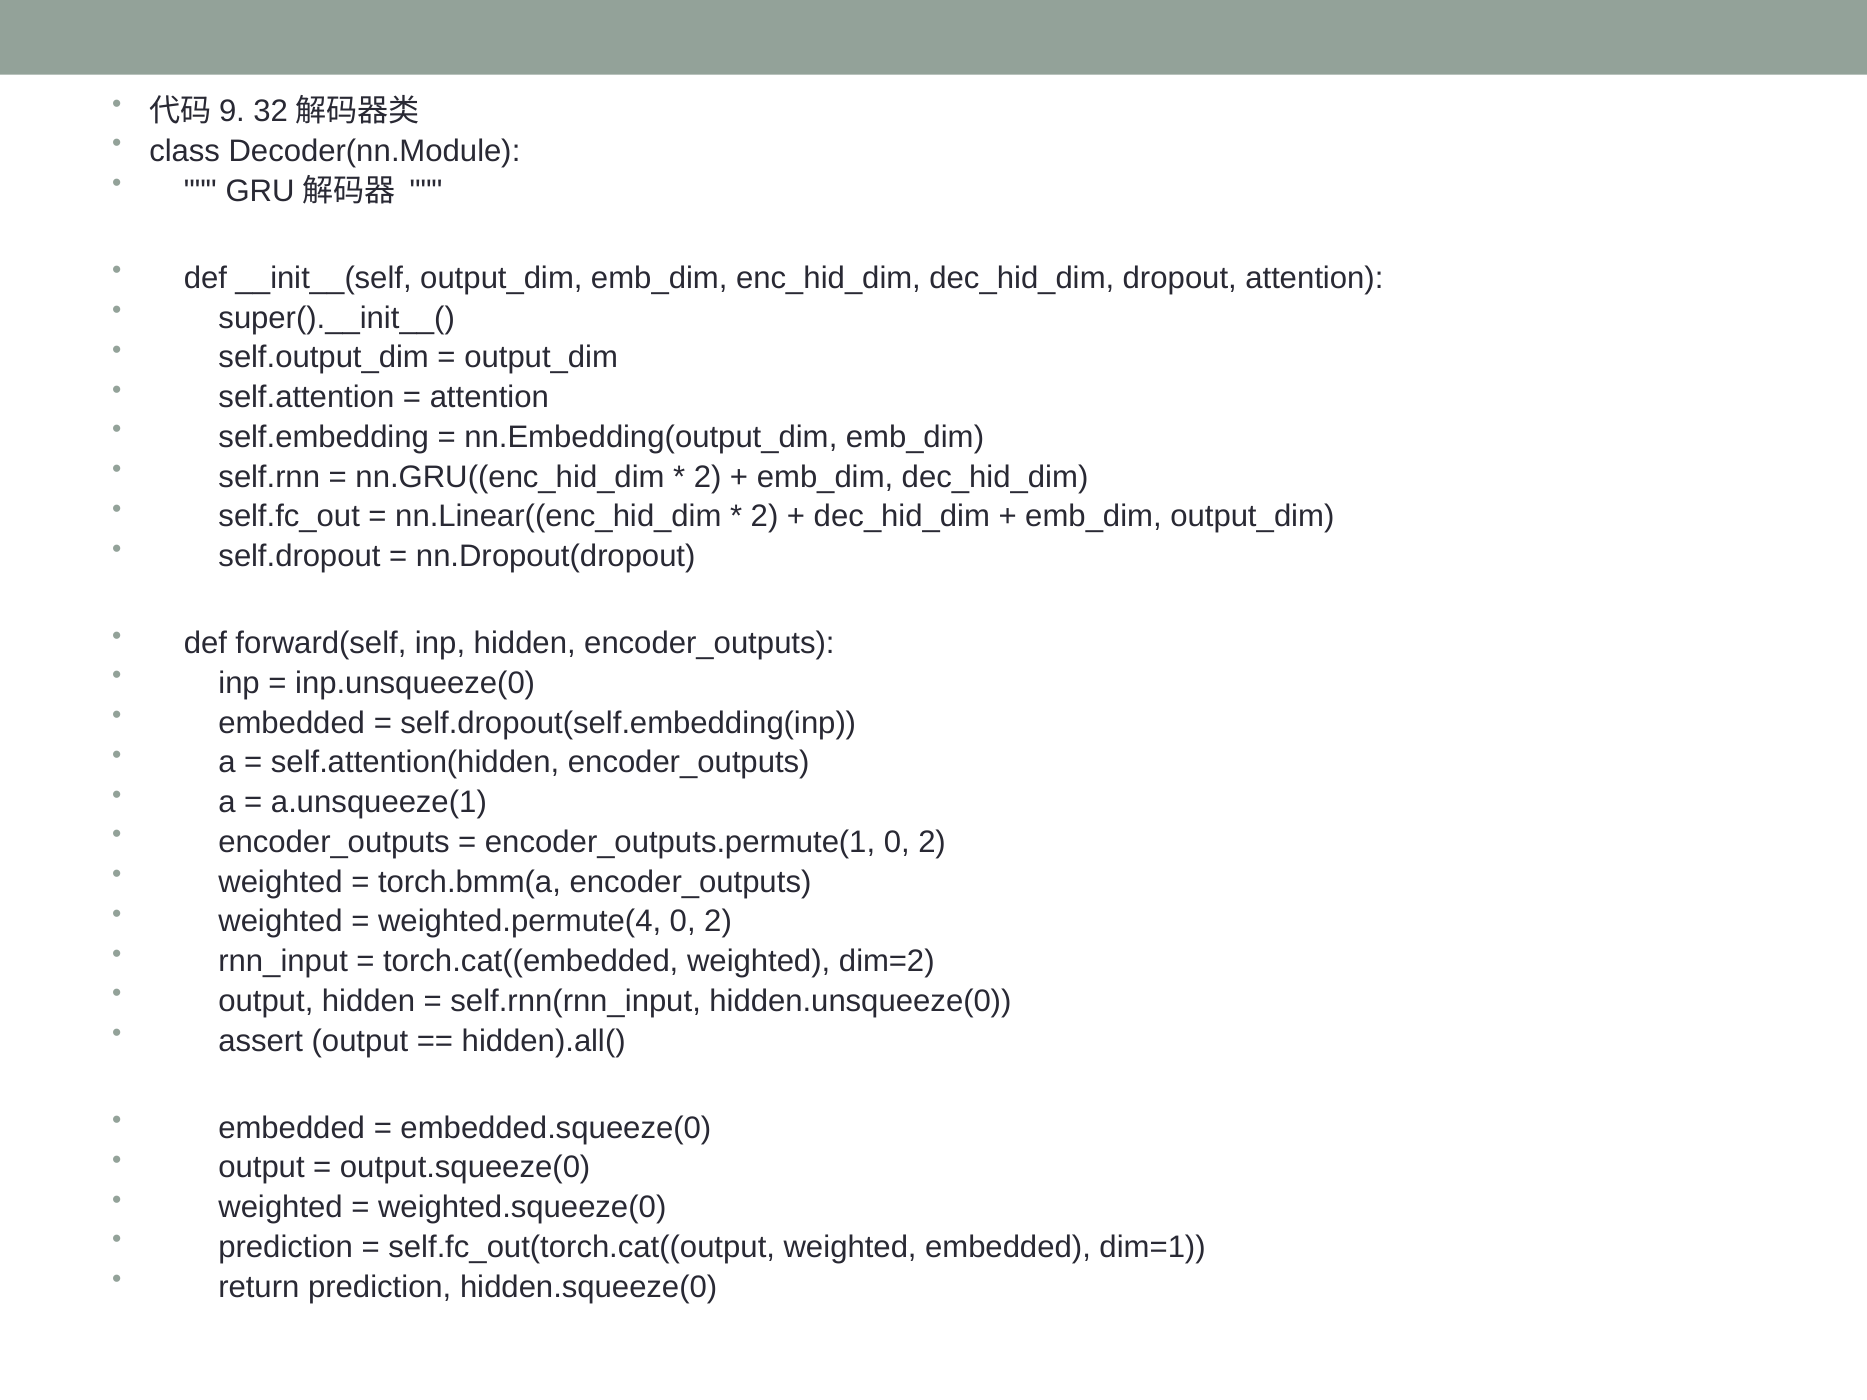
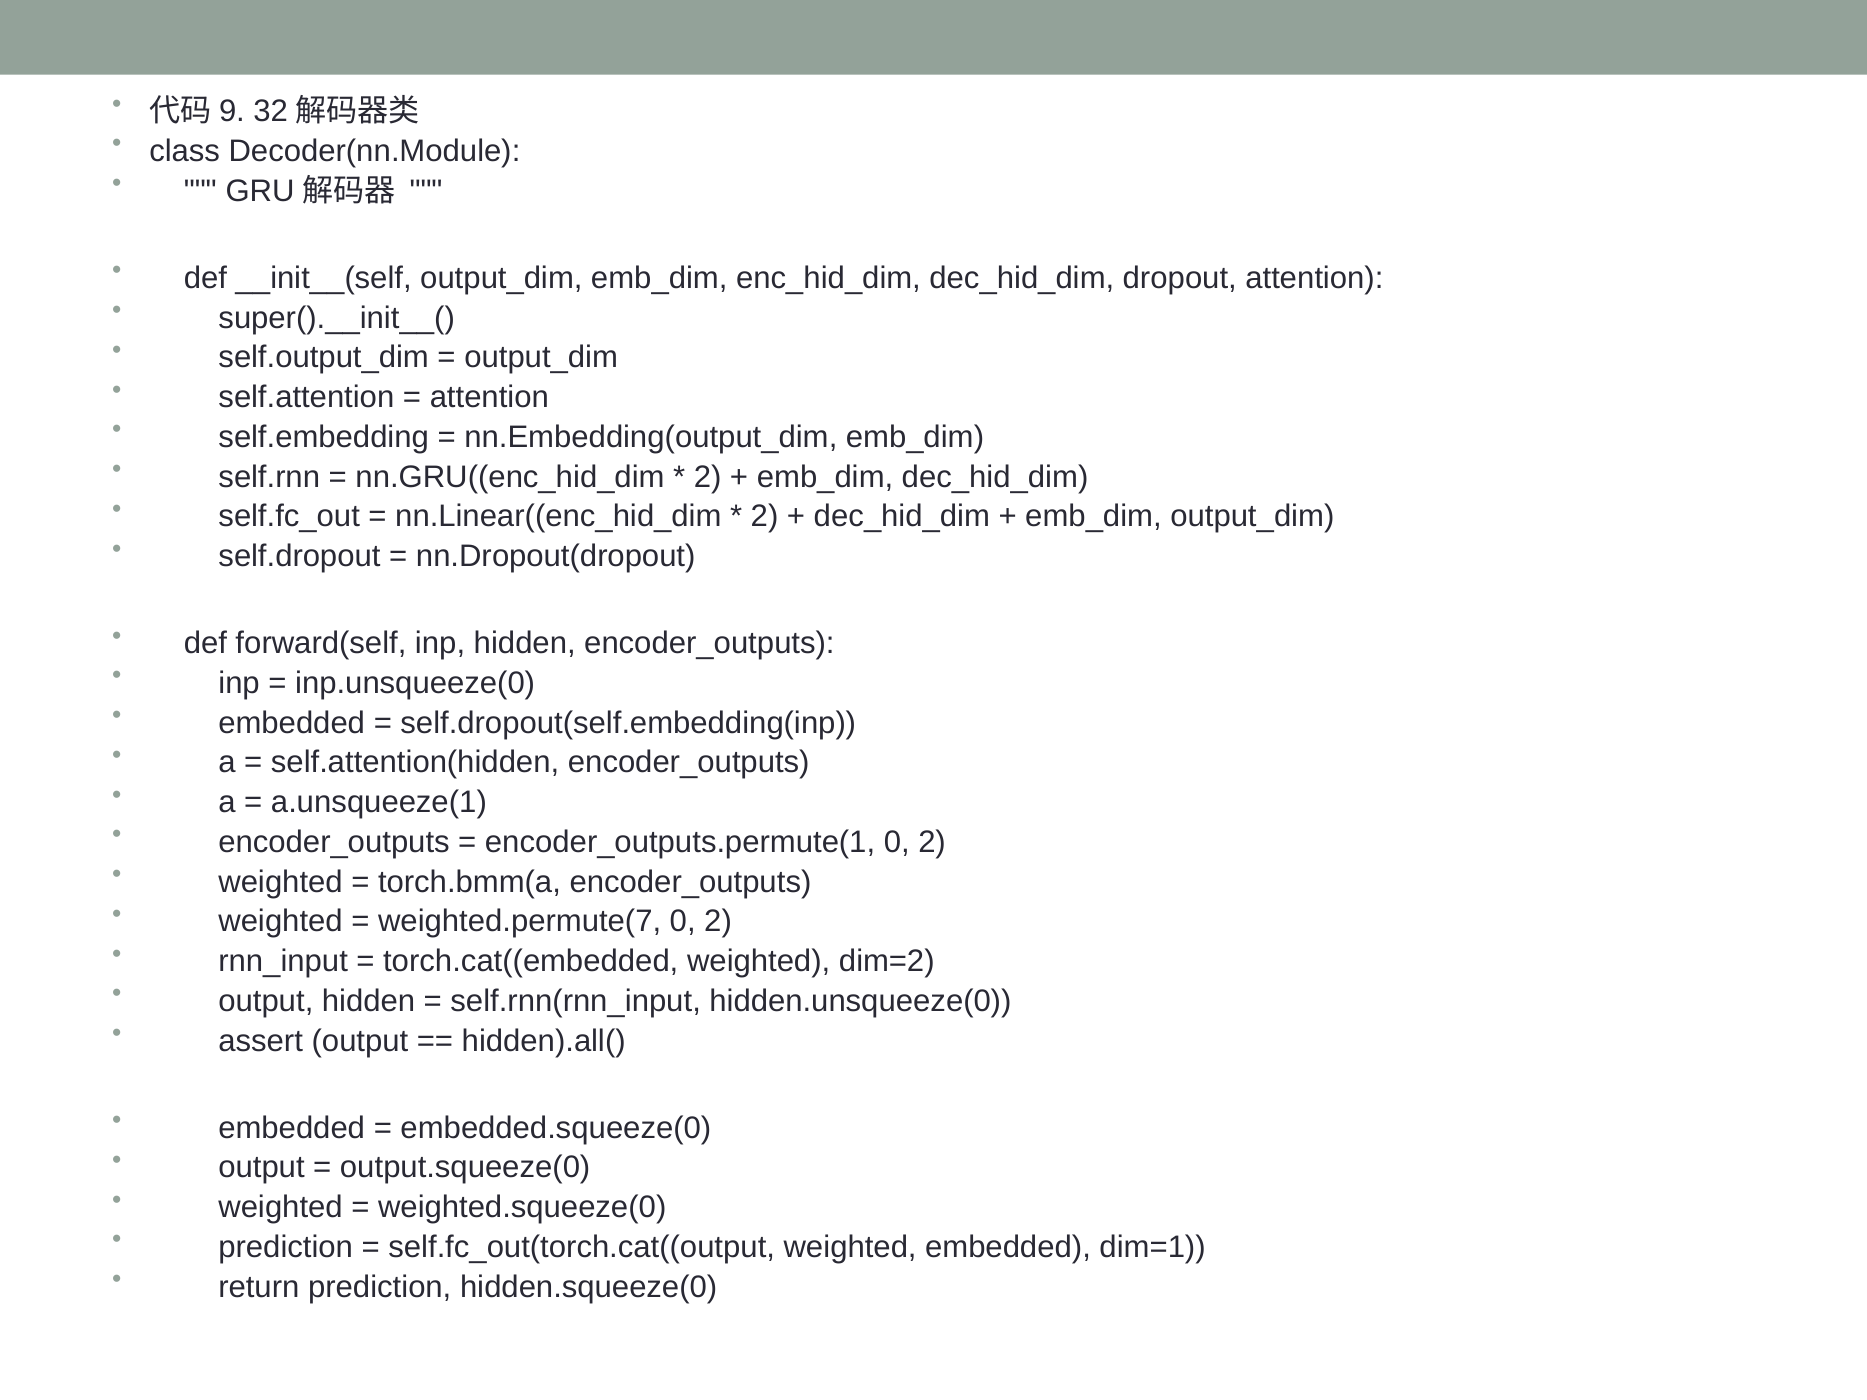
weighted.permute(4: weighted.permute(4 -> weighted.permute(7 (520, 922)
